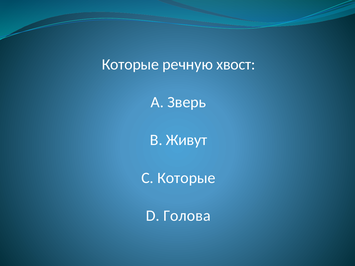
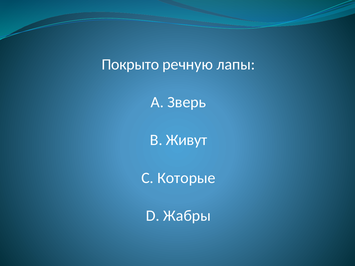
Которые: Которые -> Покрыто (130, 64)
хвост: хвост -> лапы (236, 64)
Голова: Голова -> Жабры (187, 216)
